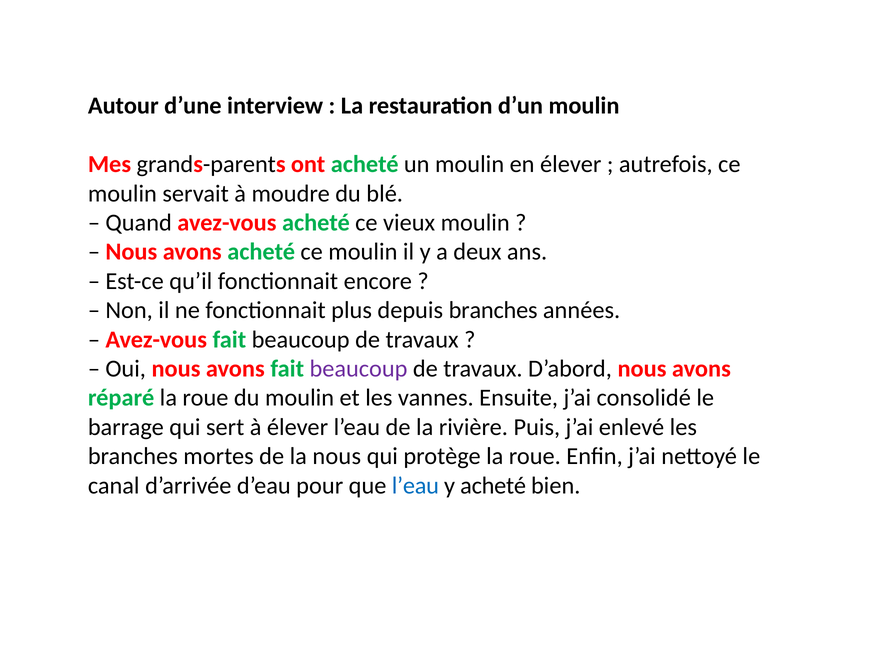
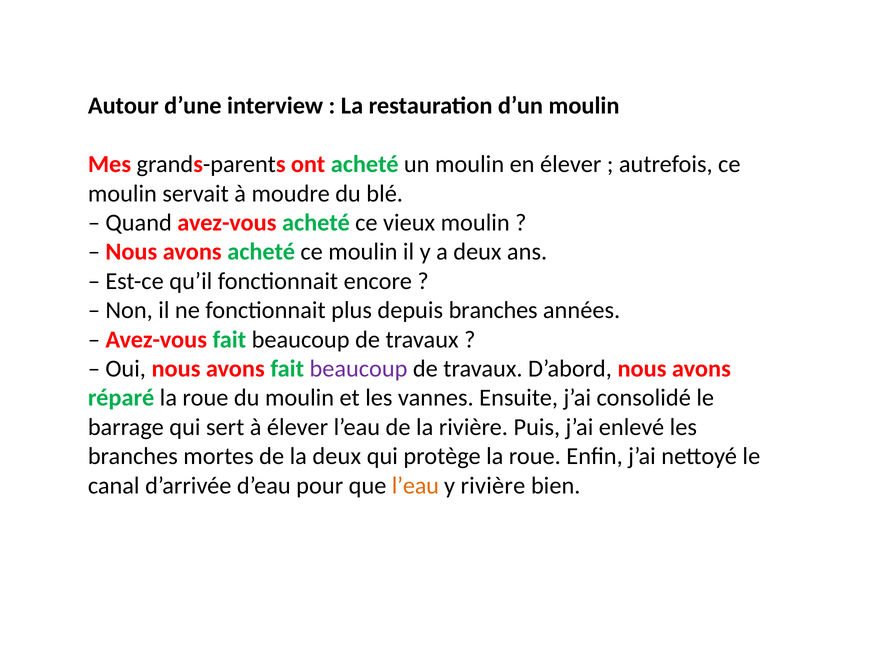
la nous: nous -> deux (337, 456)
l’eau colour: blue -> orange (415, 486)
y acheté: acheté -> rivière (493, 486)
